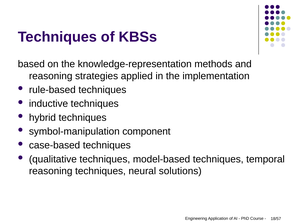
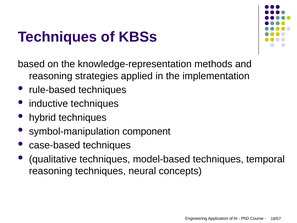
solutions: solutions -> concepts (180, 171)
